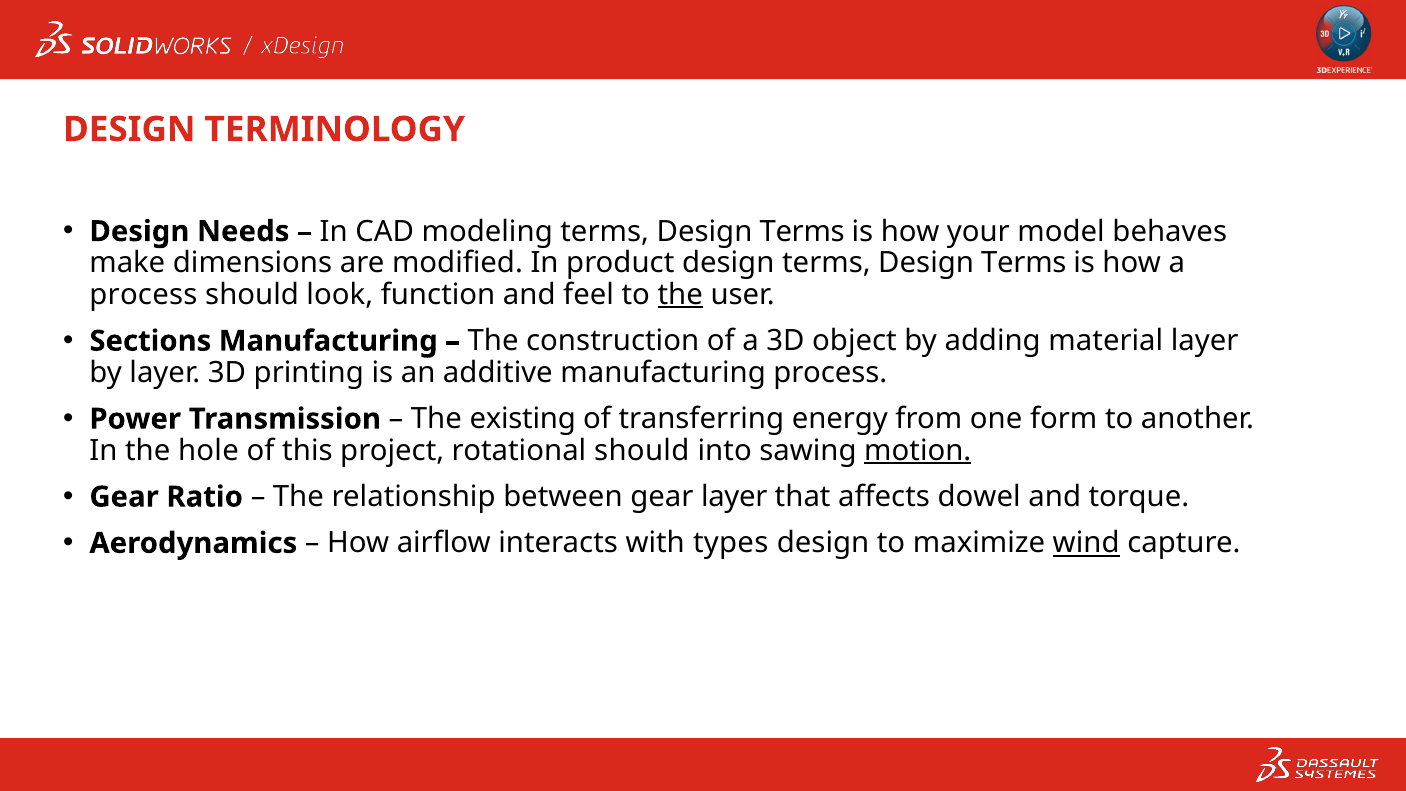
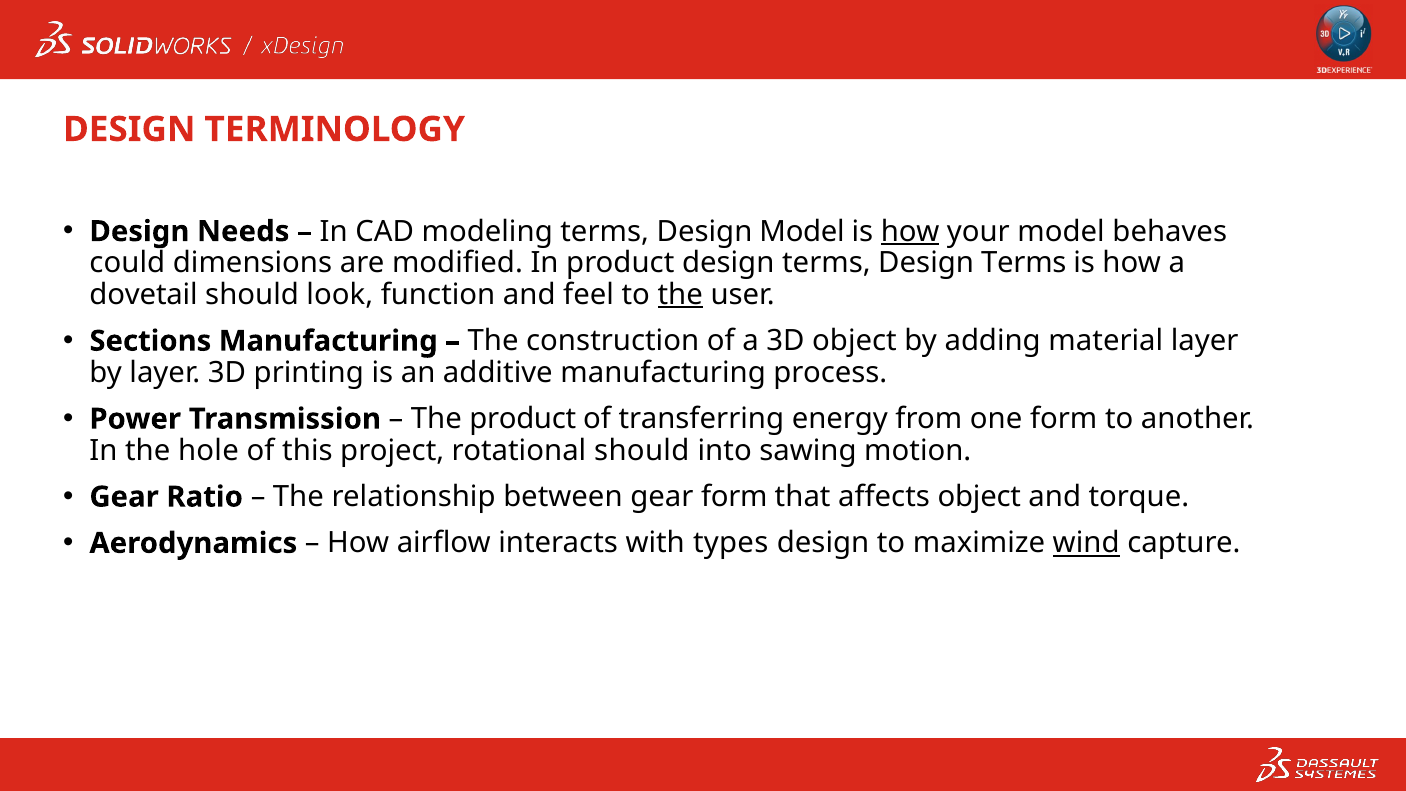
modeling terms Design Terms: Terms -> Model (802, 231)
how underline: none -> present (910, 231)
make: make -> could (127, 263)
process: process -> dovetail (144, 295)
The existing: existing -> product (523, 419)
motion underline: present -> none (918, 451)
gear layer: layer -> form (734, 497)
affects dowel: dowel -> object (979, 497)
